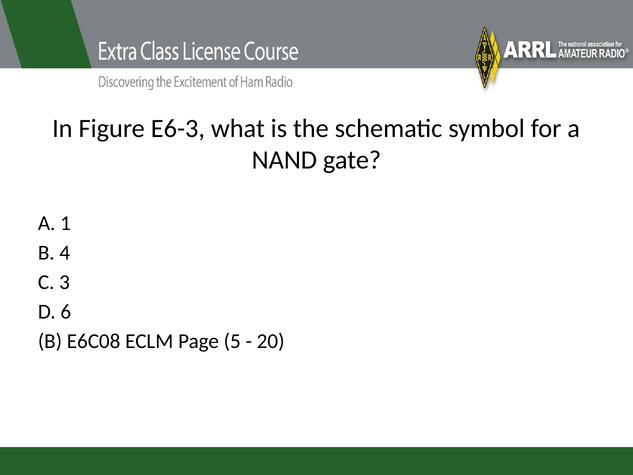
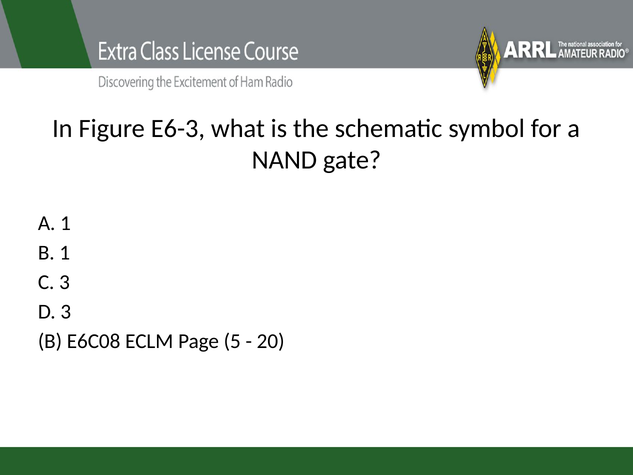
B 4: 4 -> 1 (65, 253)
D 6: 6 -> 3 (66, 312)
